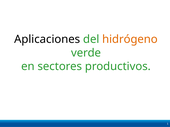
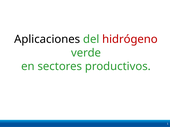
hidrógeno colour: orange -> red (130, 39)
